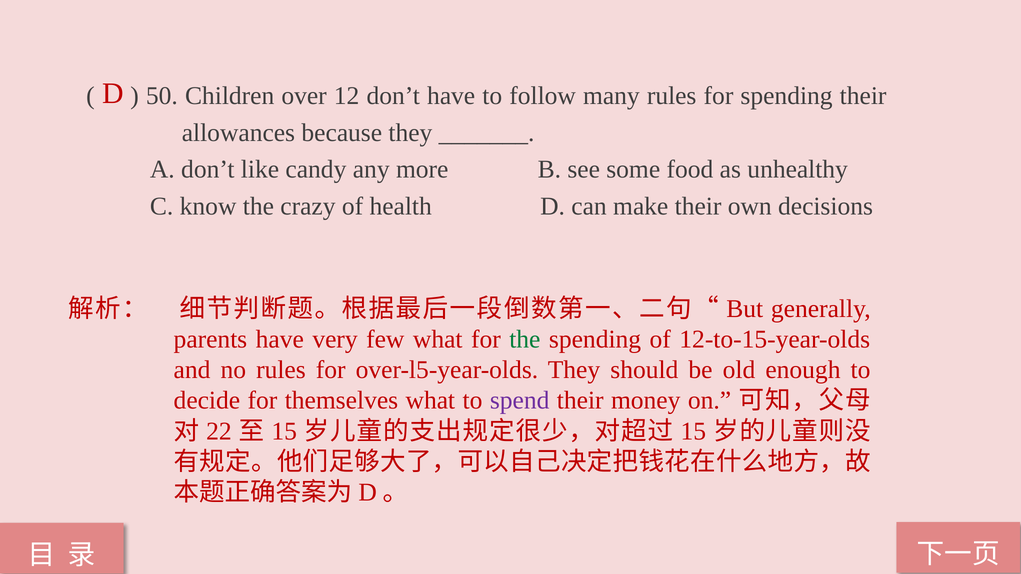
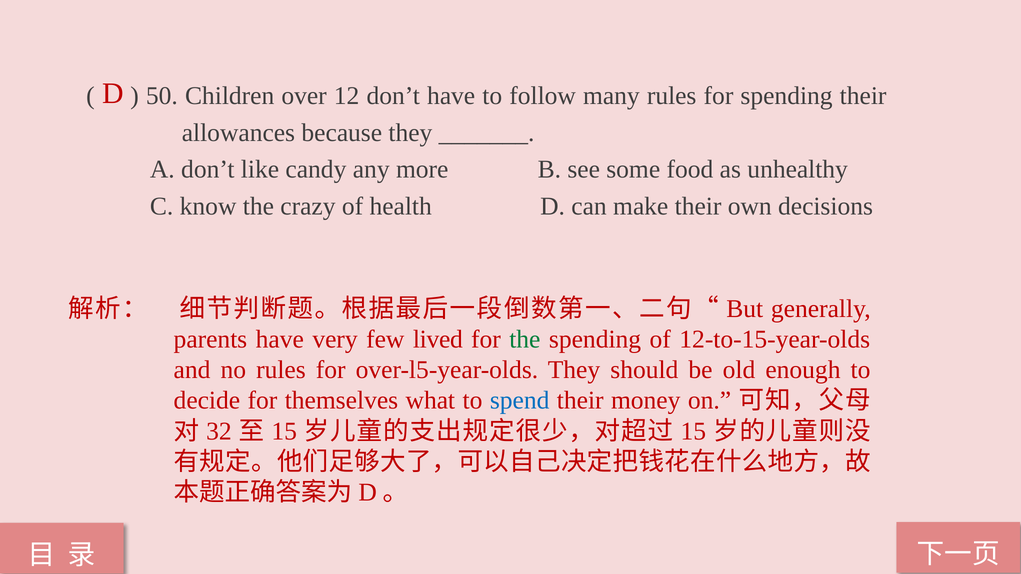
few what: what -> lived (438, 340)
spend colour: purple -> blue (520, 401)
22: 22 -> 32 (219, 431)
